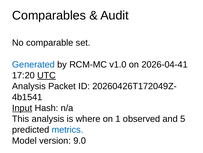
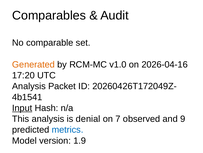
Generated colour: blue -> orange (33, 64)
2026-04-41: 2026-04-41 -> 2026-04-16 (165, 64)
UTC underline: present -> none (47, 75)
where: where -> denial (88, 118)
1: 1 -> 7 (118, 118)
5: 5 -> 9 (183, 118)
9.0: 9.0 -> 1.9 (80, 140)
